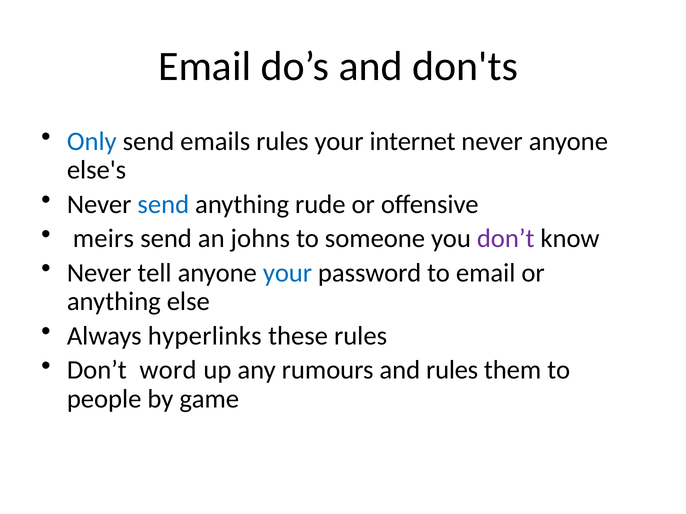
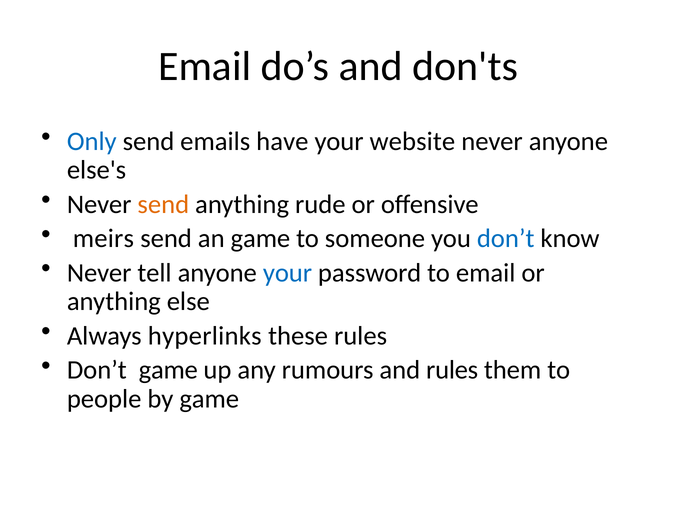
emails rules: rules -> have (282, 141)
internet: internet -> website (412, 141)
send colour: blue -> orange (163, 204)
an johns: johns -> game (260, 239)
don’t colour: purple -> blue (506, 239)
Don’t word: word -> game (168, 370)
